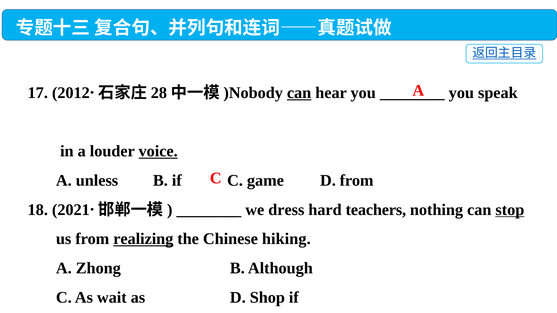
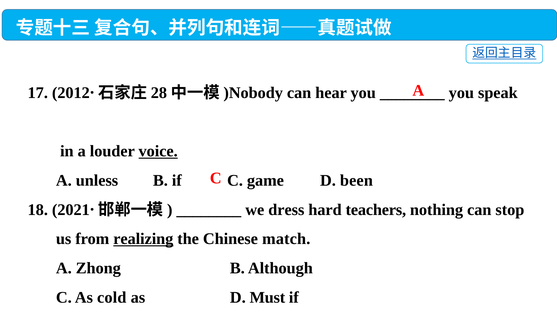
can underline: present -> none (299, 93)
D from: from -> been (356, 181)
stop underline: present -> none (510, 210)
hiking: hiking -> match (286, 239)
wait: wait -> cold (112, 298)
Shop: Shop -> Must (267, 298)
